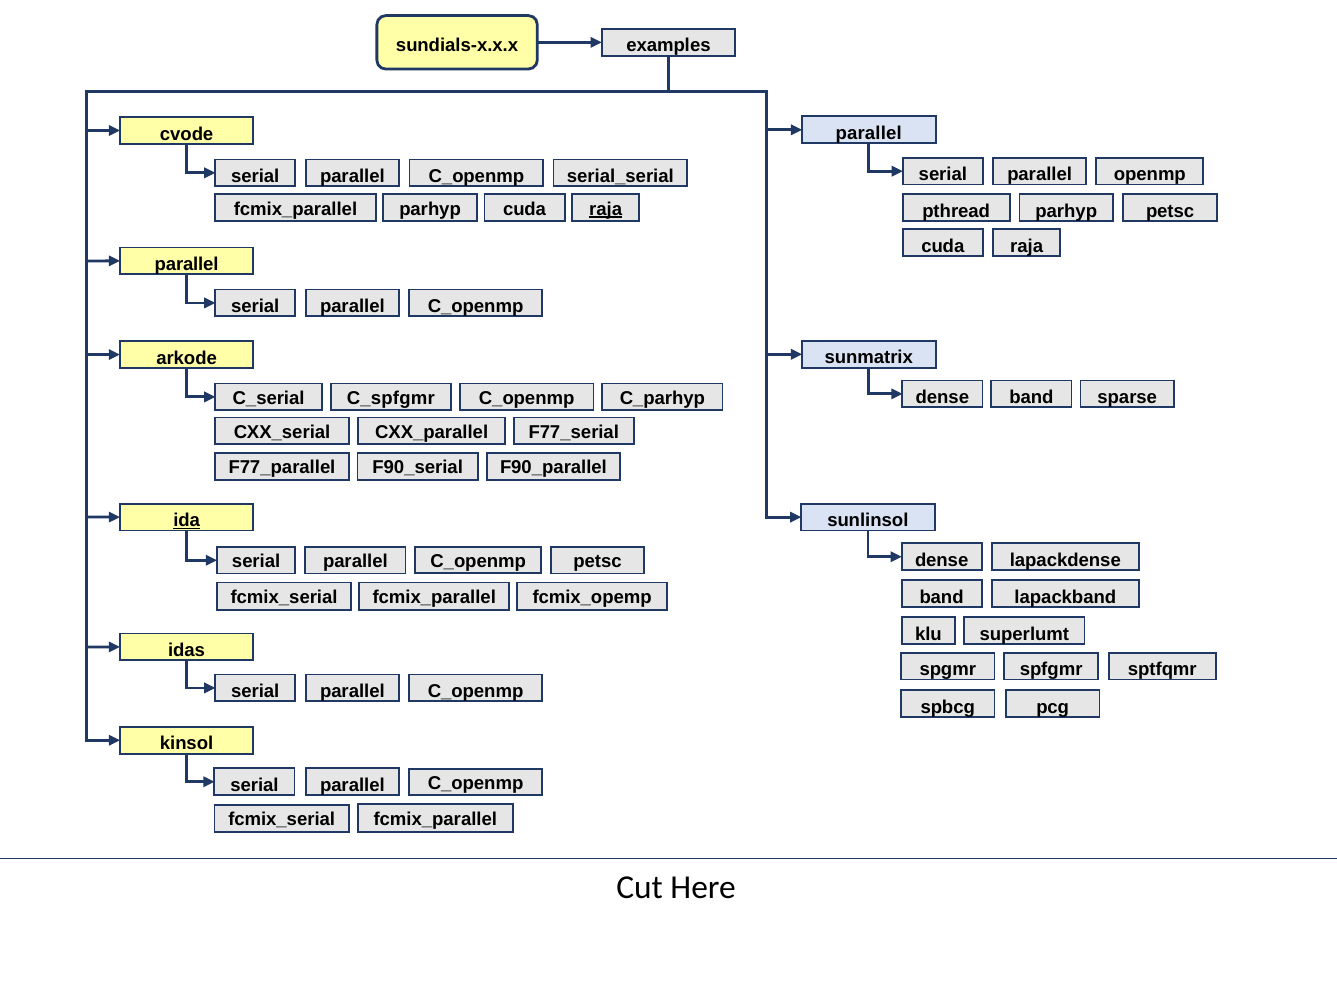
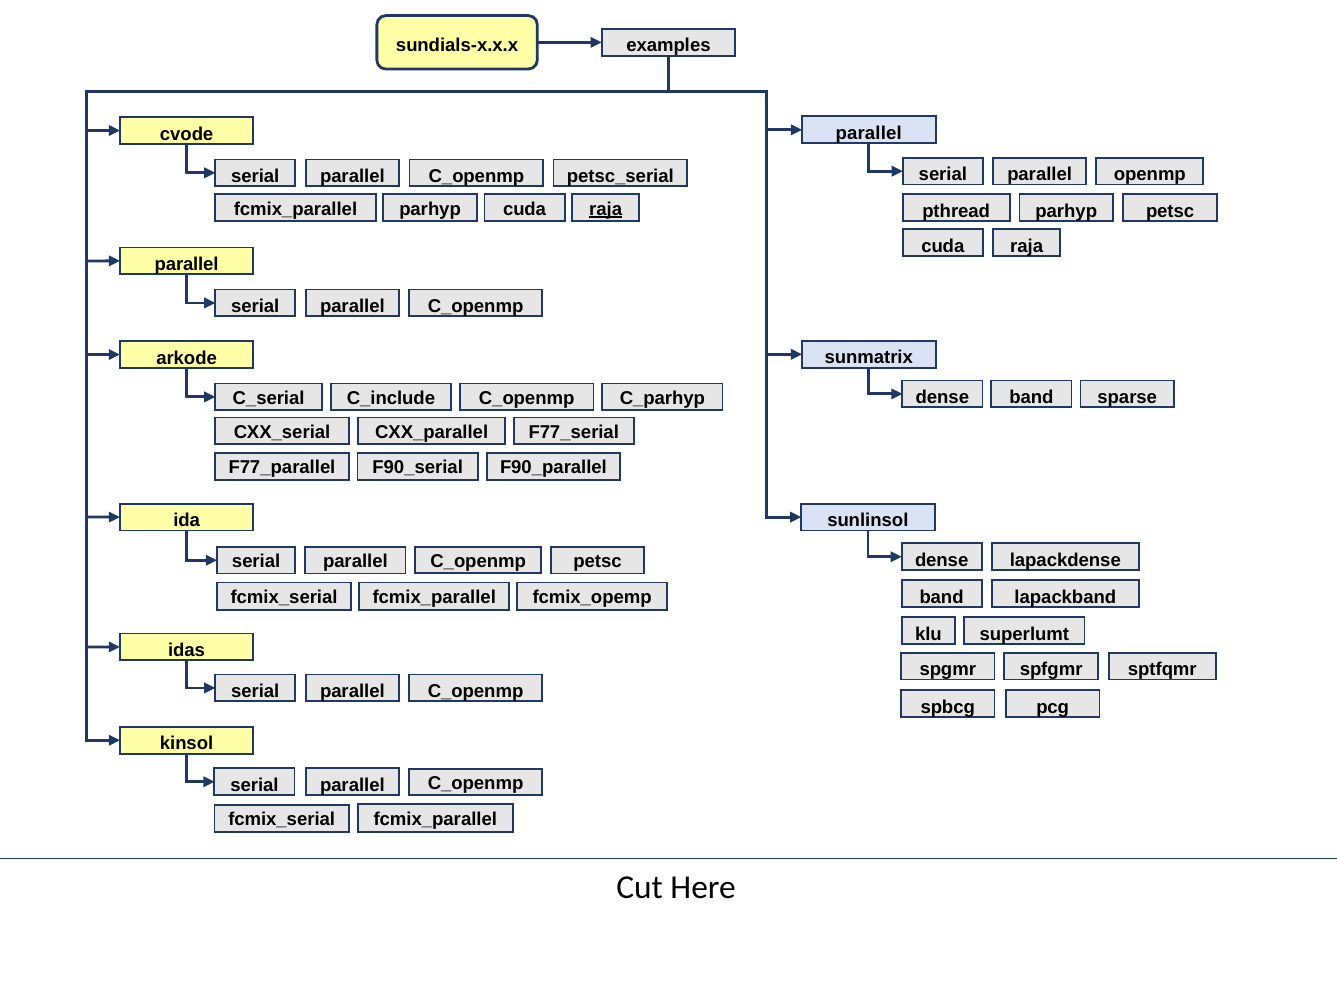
serial_serial: serial_serial -> petsc_serial (620, 176)
C_spfgmr: C_spfgmr -> C_include (391, 398)
ida underline: present -> none (187, 521)
